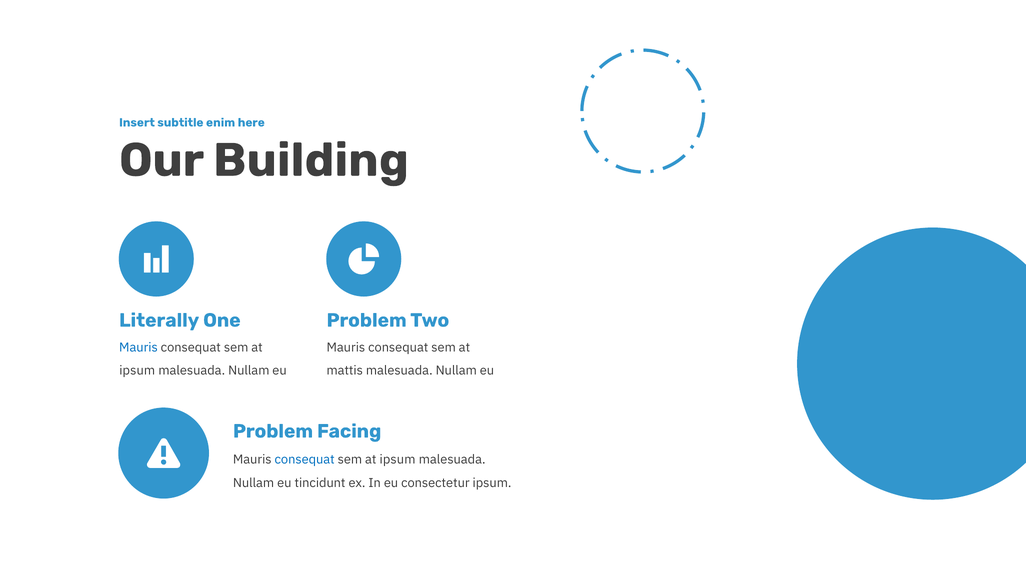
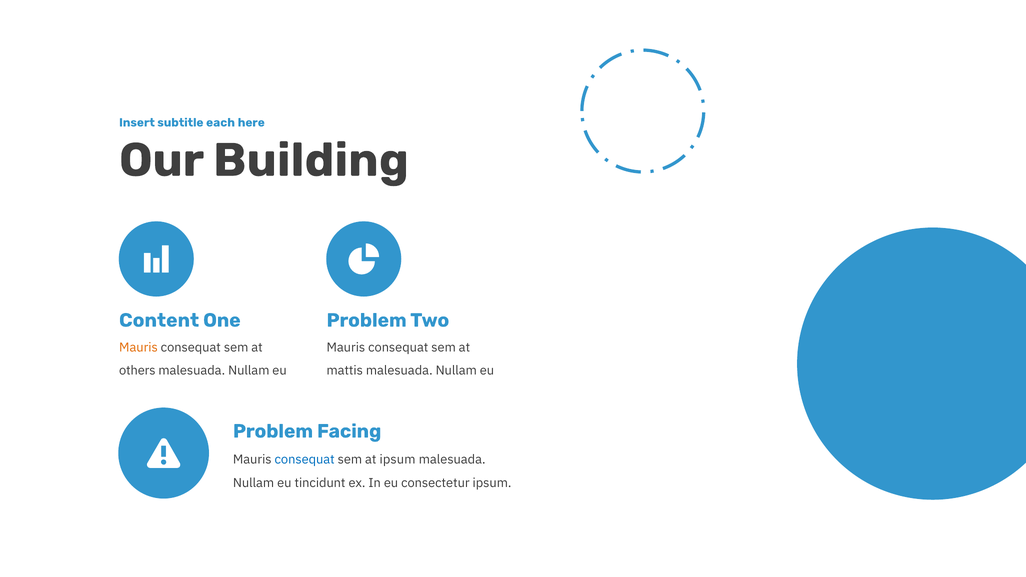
enim: enim -> each (221, 123)
Literally: Literally -> Content (159, 320)
Mauris colour: blue -> orange (138, 347)
ipsum: ipsum -> others (137, 370)
